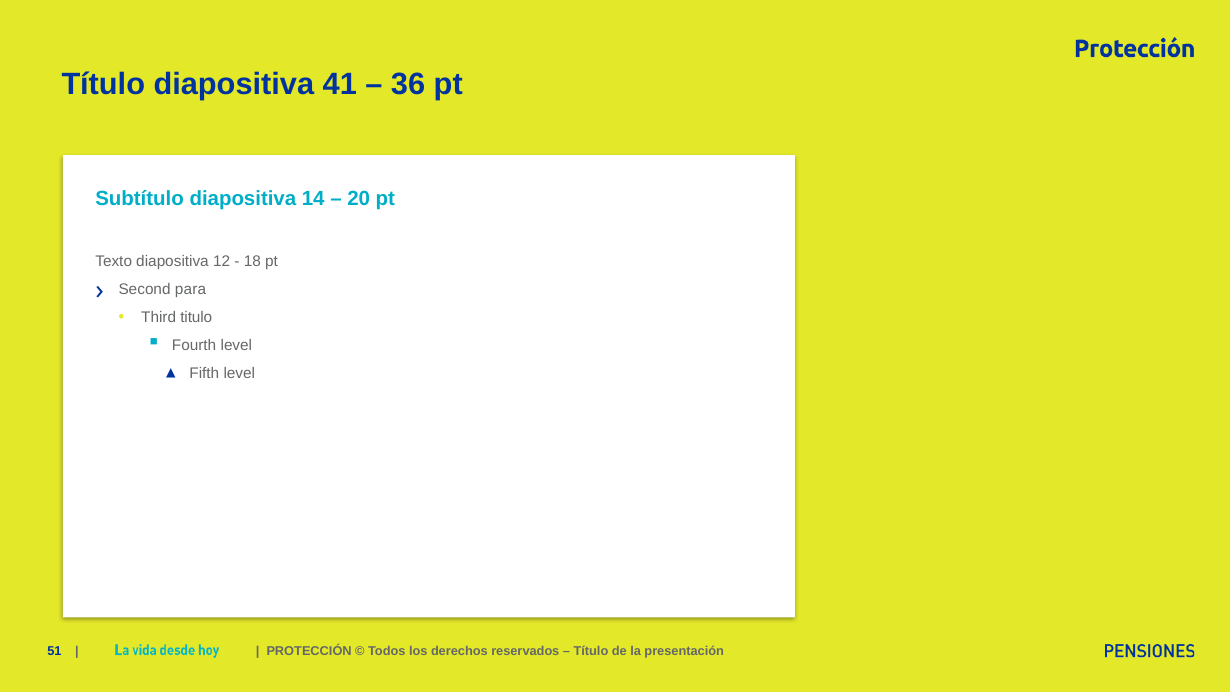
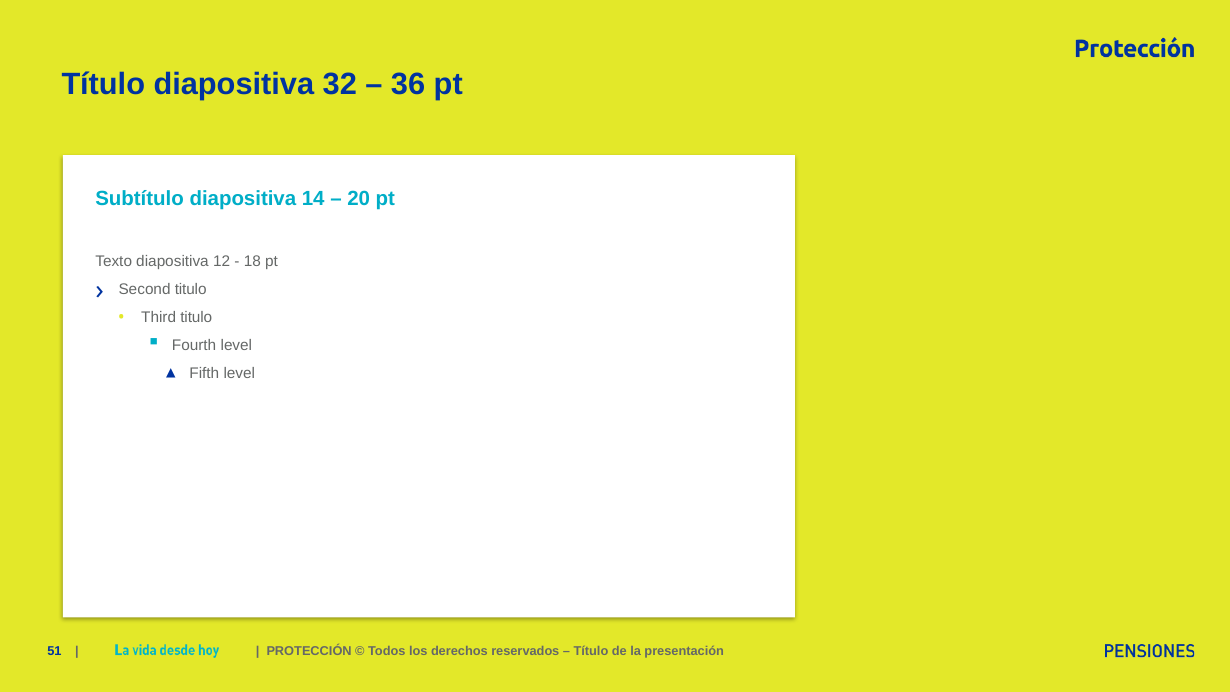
41: 41 -> 32 (340, 84)
Second para: para -> titulo (191, 290)
